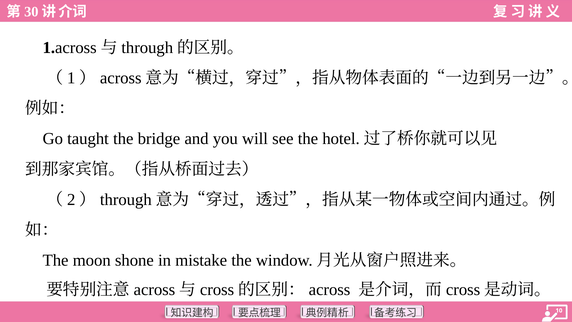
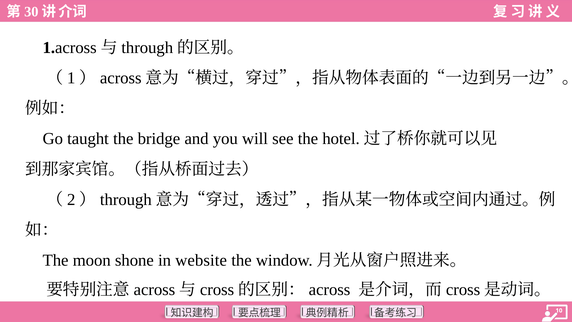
mistake: mistake -> website (201, 260)
